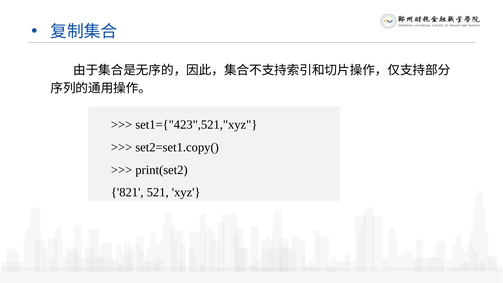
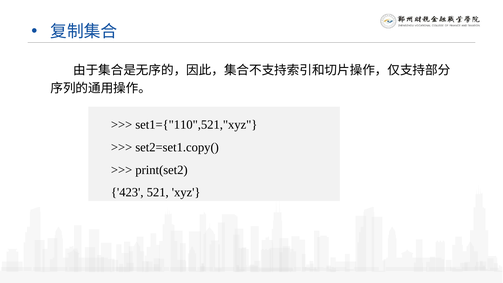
set1={"423",521,"xyz: set1={"423",521,"xyz -> set1={"110",521,"xyz (196, 125)
821: 821 -> 423 (127, 192)
